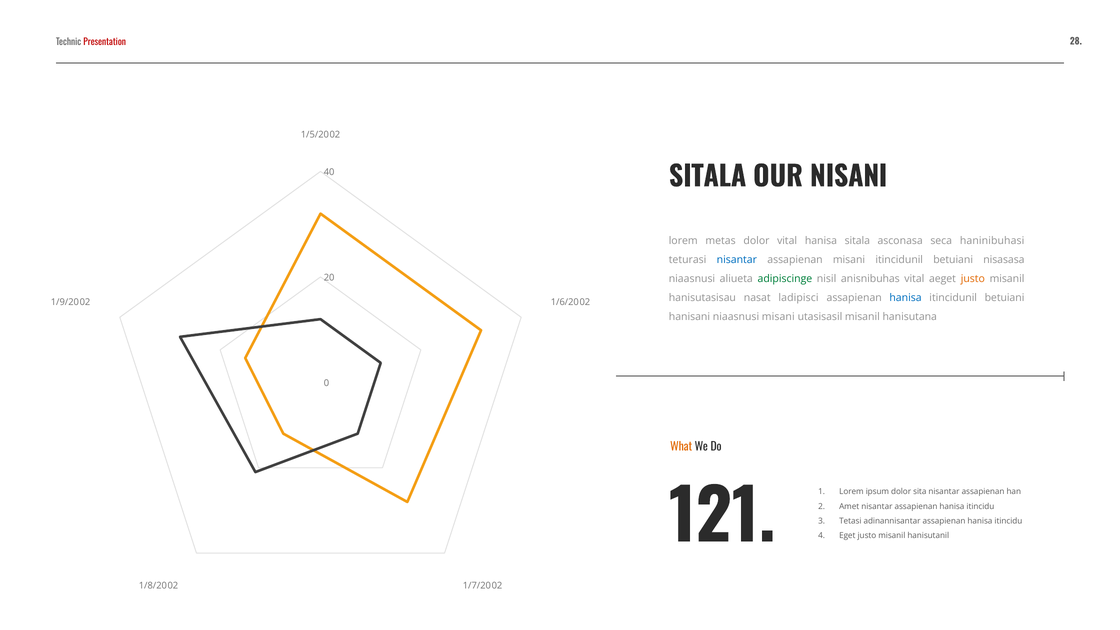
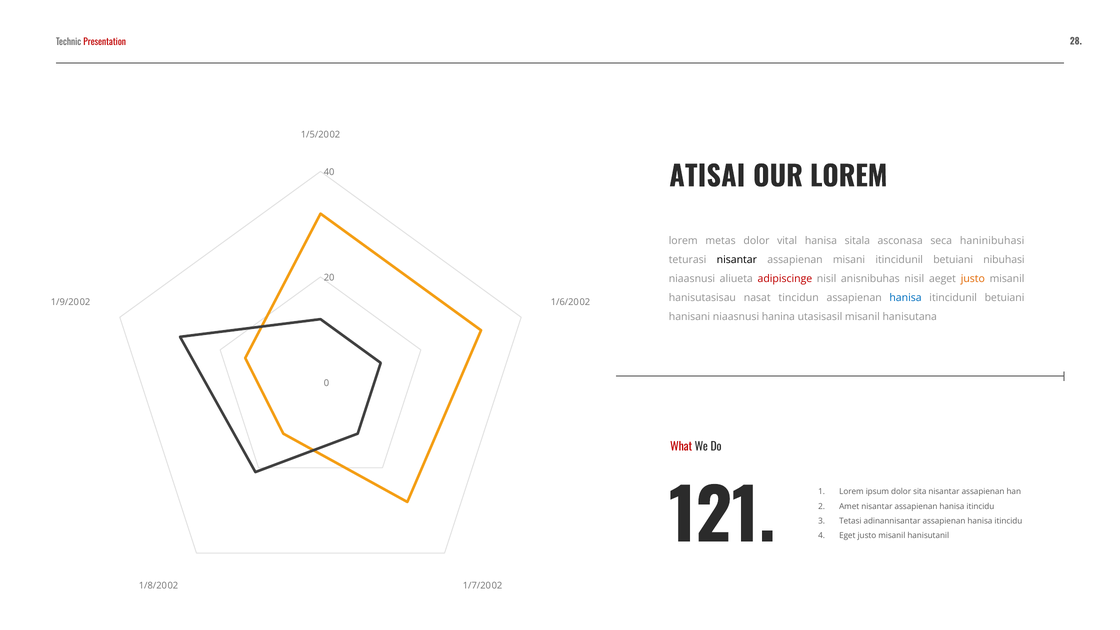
SITALA: SITALA -> ATISAI (707, 177)
OUR NISANI: NISANI -> LOREM (849, 177)
nisantar colour: blue -> black (737, 260)
nisasasa: nisasasa -> nibuhasi (1004, 260)
adipiscinge colour: green -> red (785, 279)
anisnibuhas vital: vital -> nisil (914, 279)
ladipisci: ladipisci -> tincidun (799, 298)
niaasnusi misani: misani -> hanina (778, 317)
What colour: orange -> red (681, 447)
